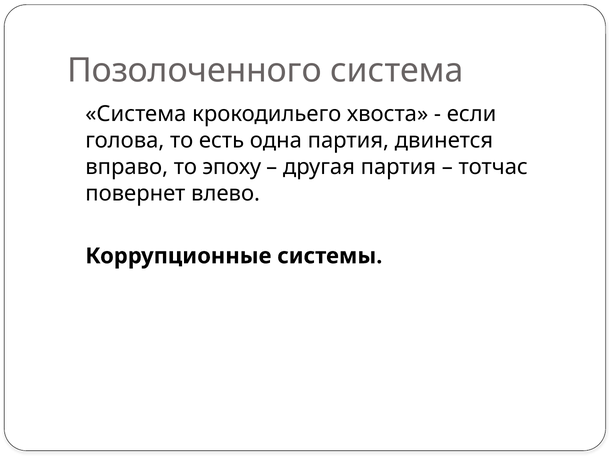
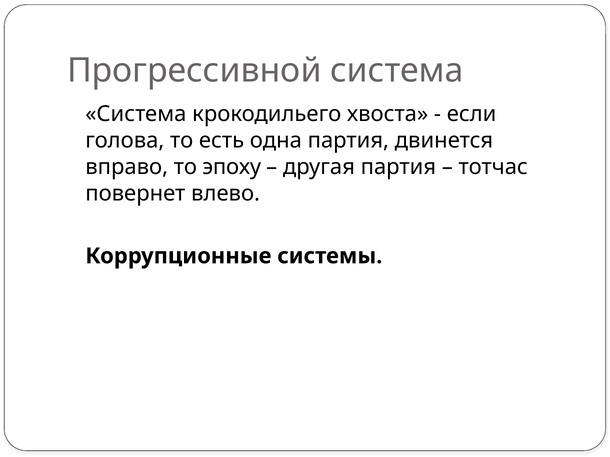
Позолоченного: Позолоченного -> Прогрессивной (194, 70)
